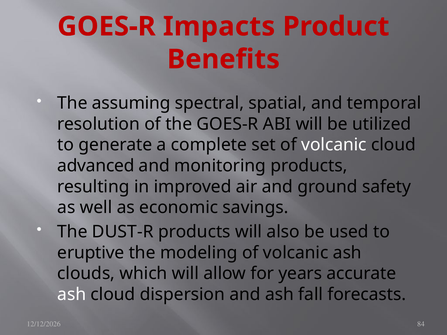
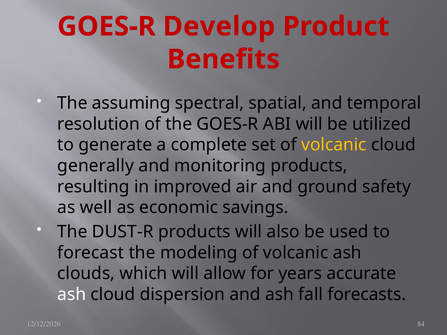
Impacts: Impacts -> Develop (219, 26)
volcanic colour: white -> yellow (334, 145)
advanced: advanced -> generally (96, 166)
eruptive: eruptive -> forecast (91, 253)
